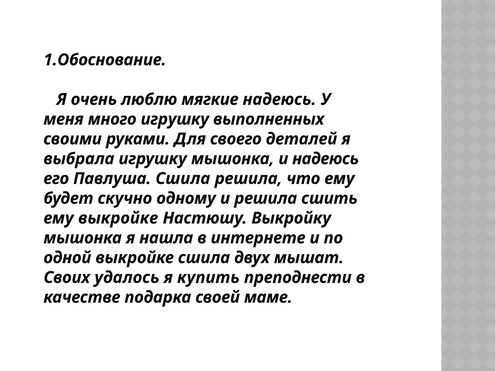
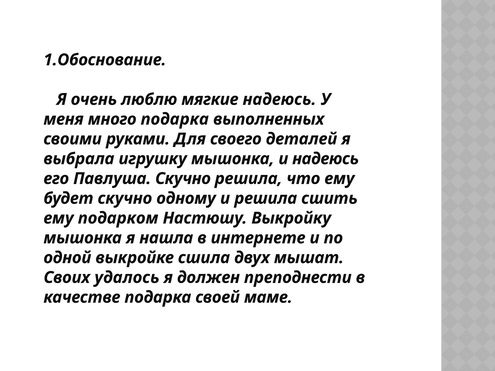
много игрушку: игрушку -> подарка (175, 119)
Павлуша Сшила: Сшила -> Скучно (183, 179)
ему выкройке: выкройке -> подарком (118, 218)
купить: купить -> должен (208, 278)
